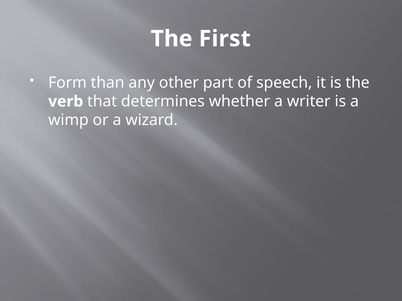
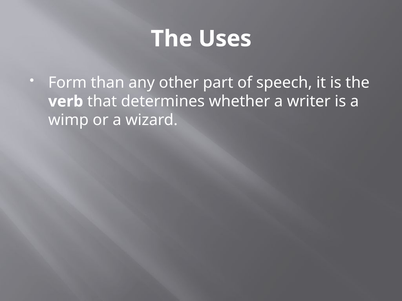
First: First -> Uses (225, 39)
